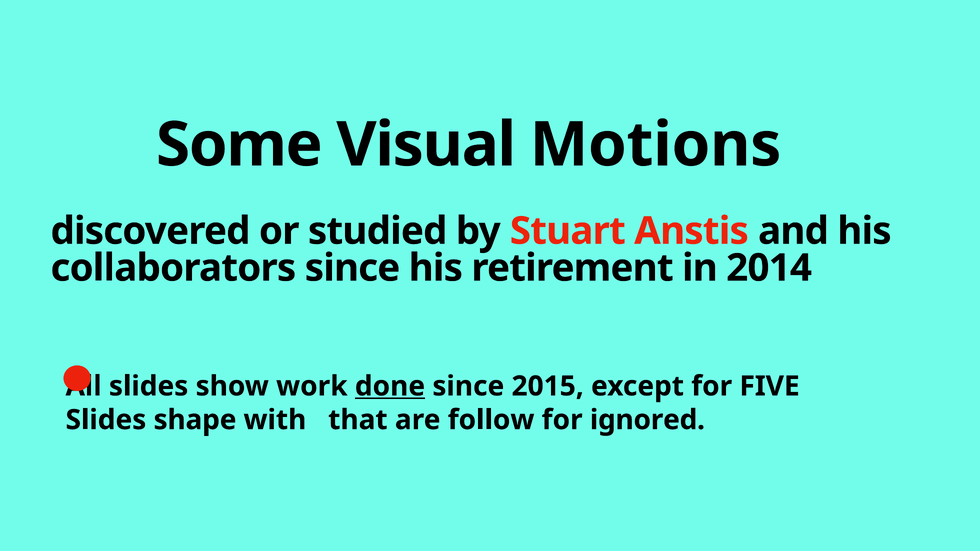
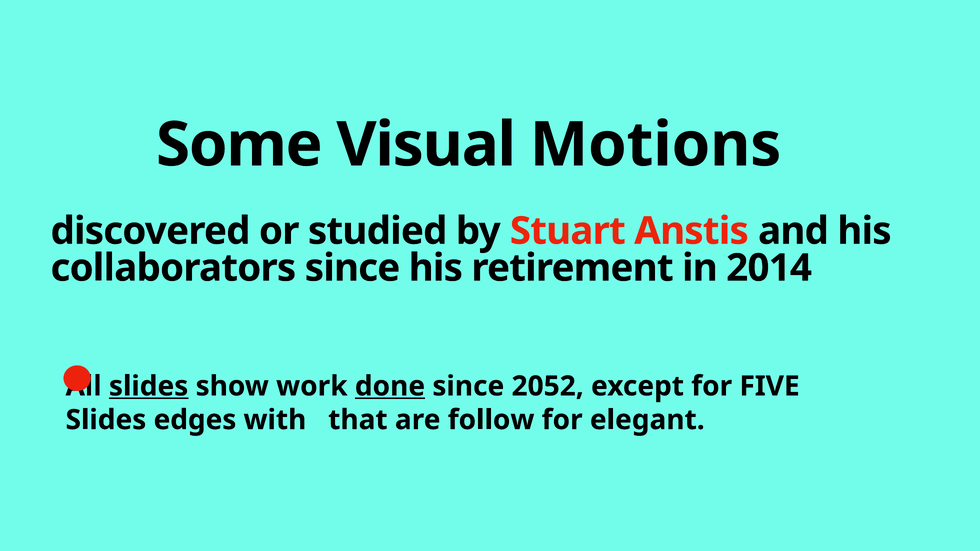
slides underline: none -> present (149, 386)
2015: 2015 -> 2052 (548, 386)
shape: shape -> edges (195, 420)
ignored: ignored -> elegant (647, 420)
